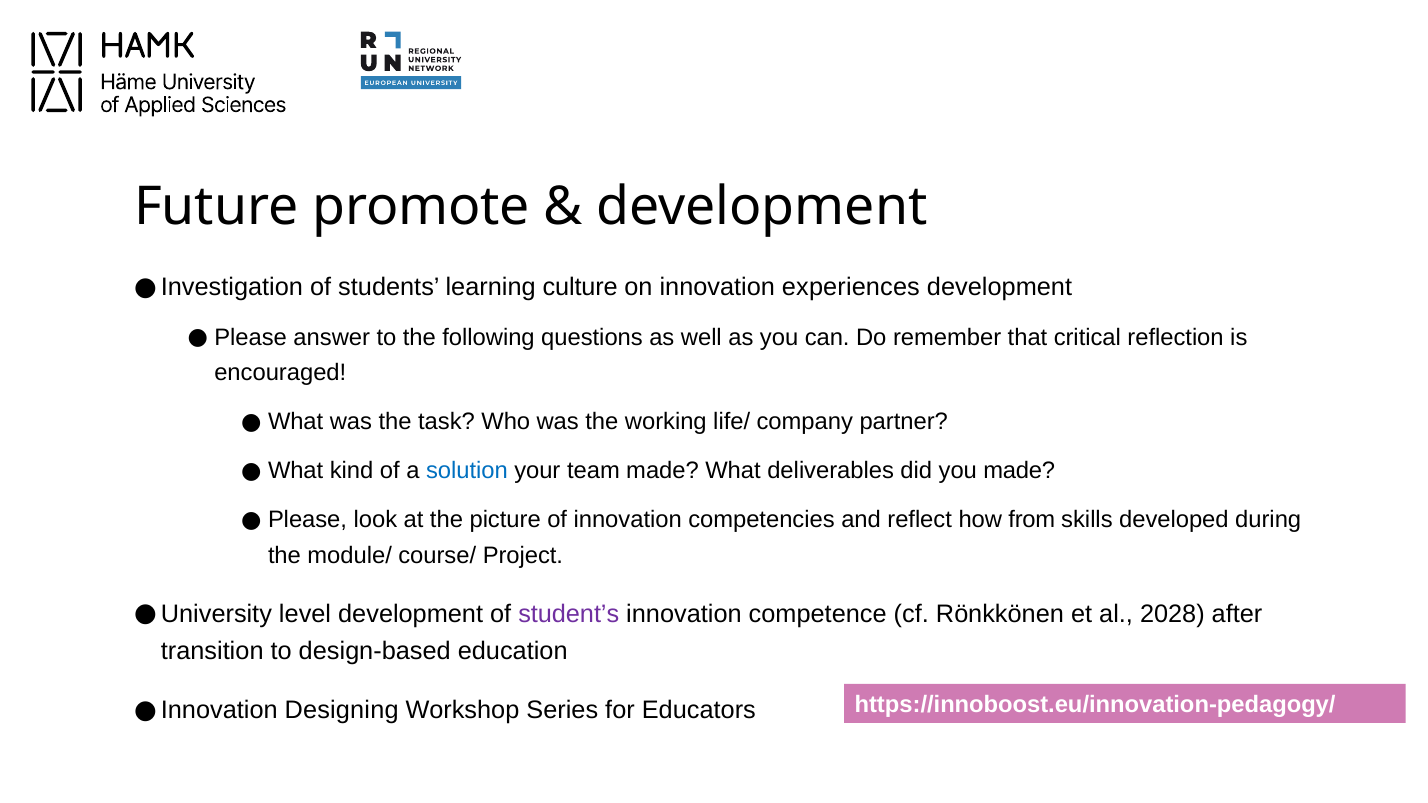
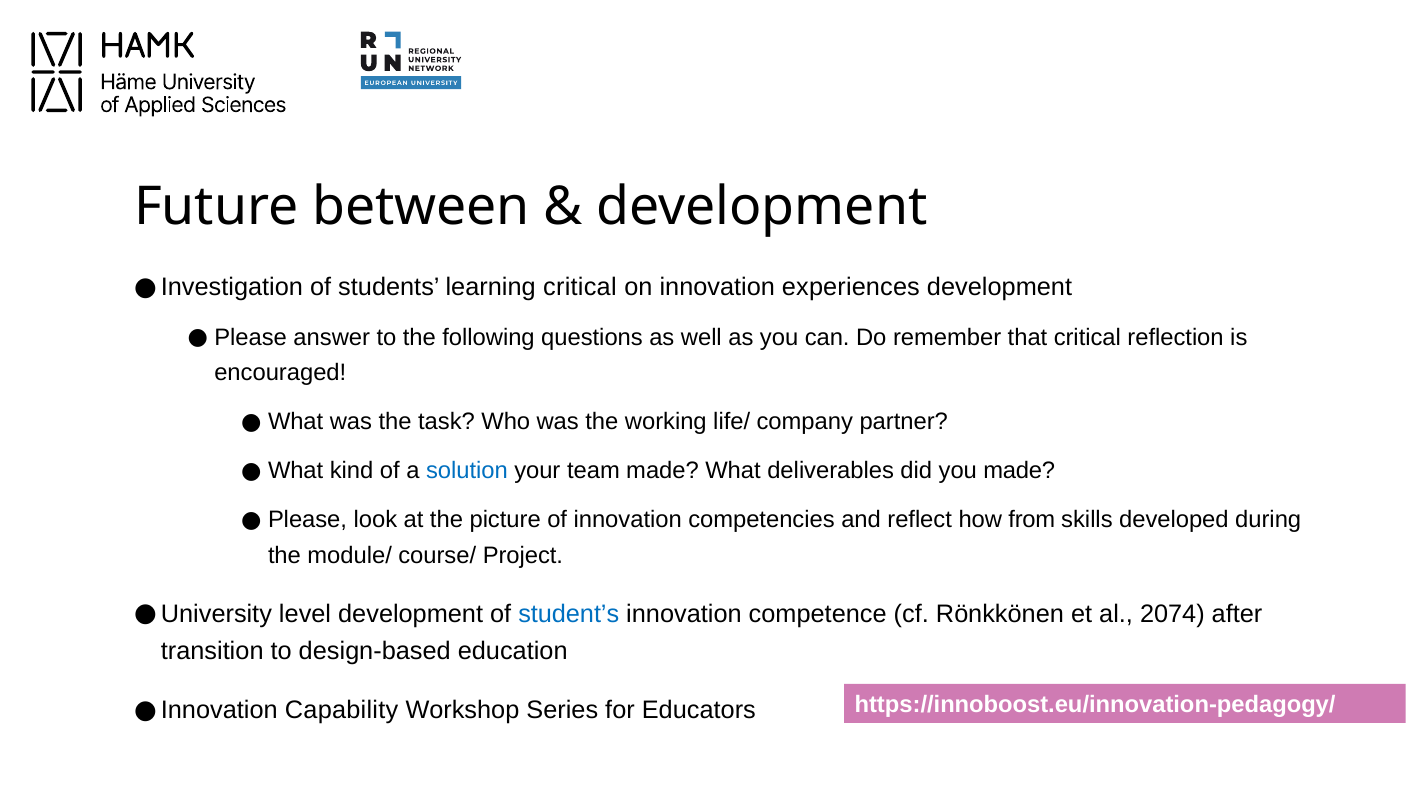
promote: promote -> between (421, 207)
learning culture: culture -> critical (580, 288)
student’s colour: purple -> blue (569, 614)
2028: 2028 -> 2074 (1172, 614)
Designing: Designing -> Capability (342, 711)
